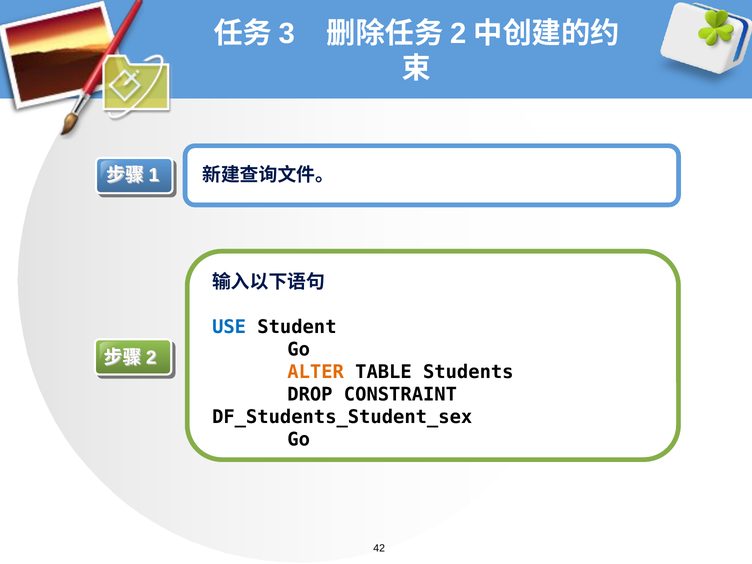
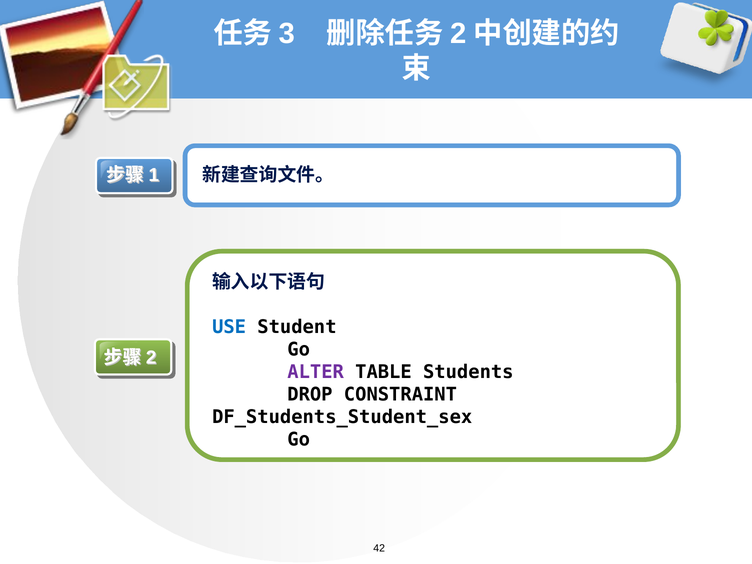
ALTER colour: orange -> purple (316, 372)
